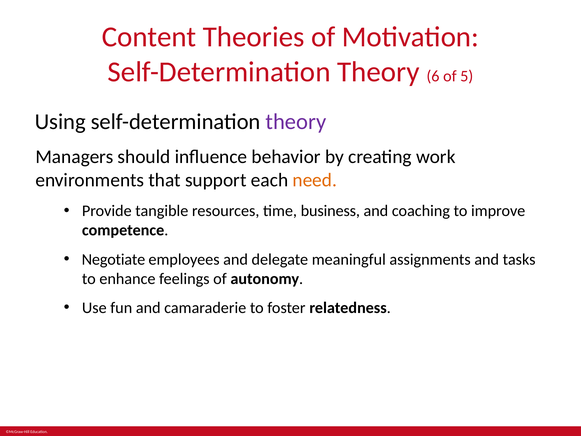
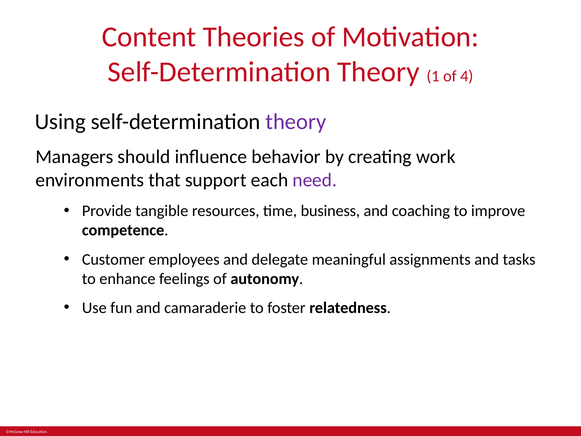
6: 6 -> 1 (433, 76)
5: 5 -> 4 (467, 76)
need colour: orange -> purple (315, 180)
Negotiate: Negotiate -> Customer (113, 259)
